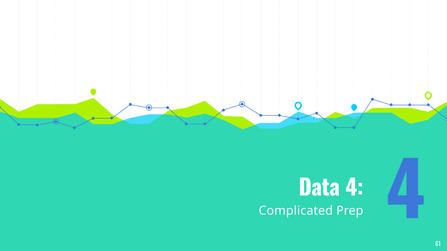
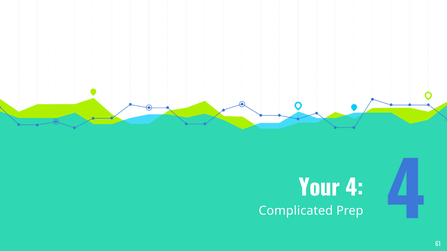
Data: Data -> Your (319, 189)
